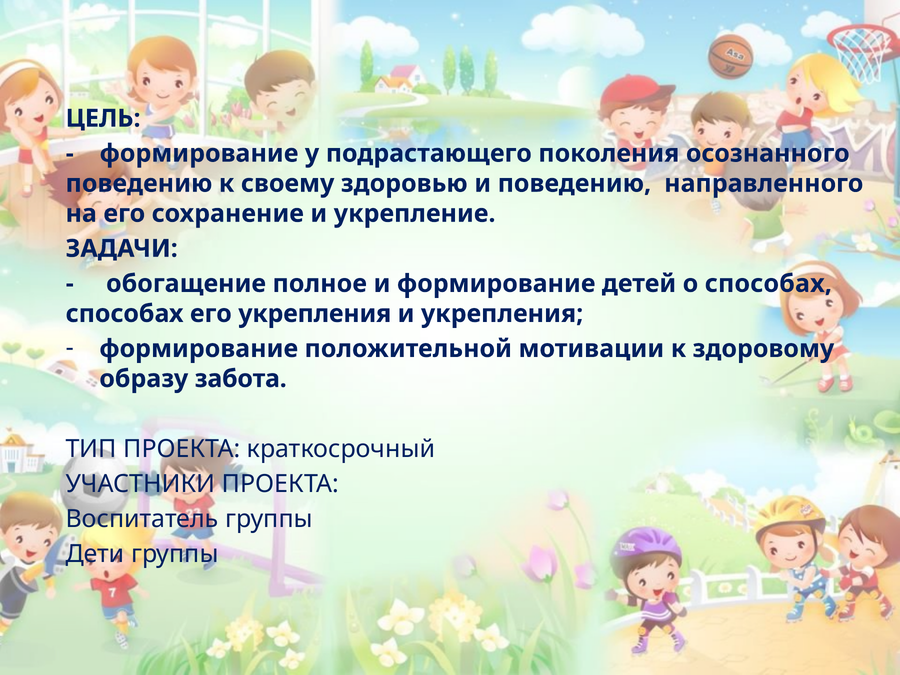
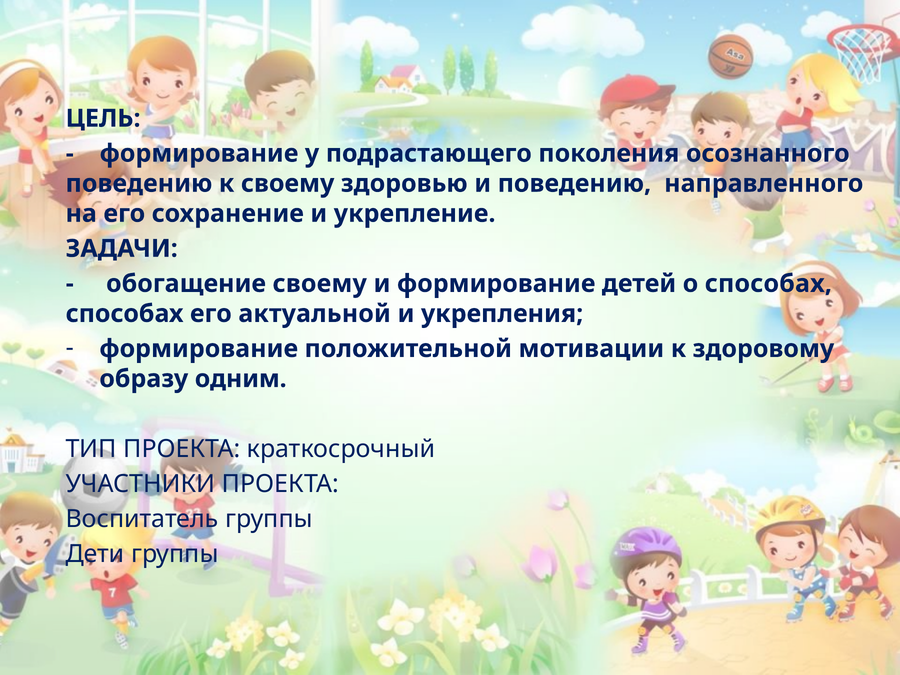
обогащение полное: полное -> своему (320, 284)
его укрепления: укрепления -> актуальной (315, 314)
забота: забота -> одним (241, 379)
